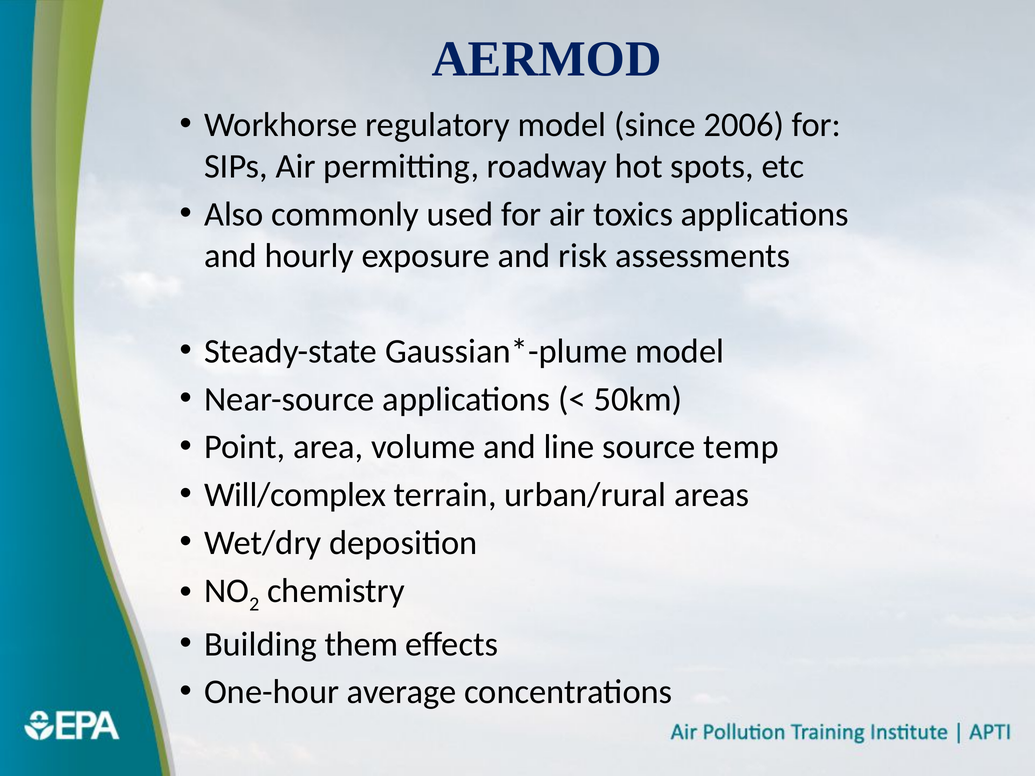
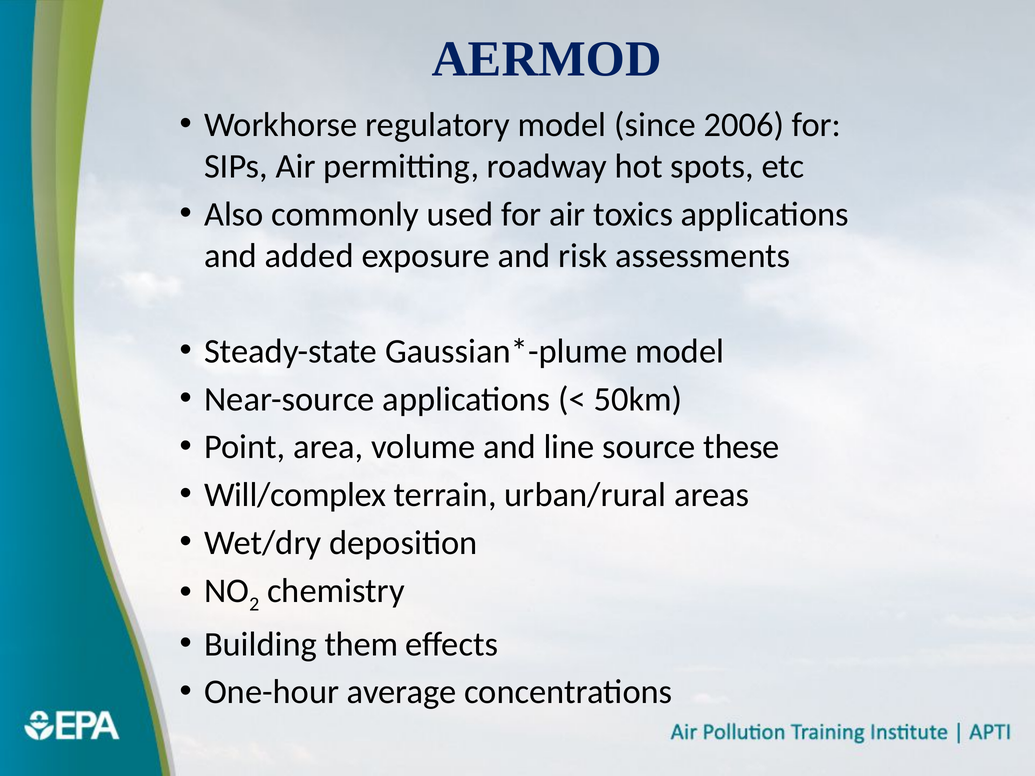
hourly: hourly -> added (309, 256)
temp: temp -> these (741, 447)
